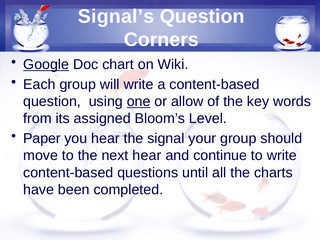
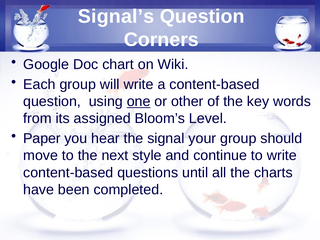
Google underline: present -> none (46, 64)
allow: allow -> other (187, 101)
next hear: hear -> style (147, 156)
